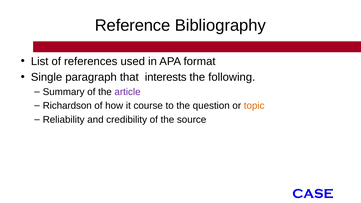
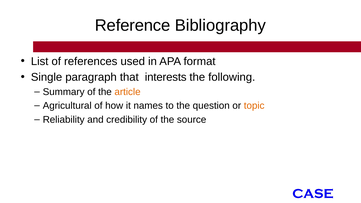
article colour: purple -> orange (128, 92)
Richardson: Richardson -> Agricultural (67, 106)
course: course -> names (148, 106)
